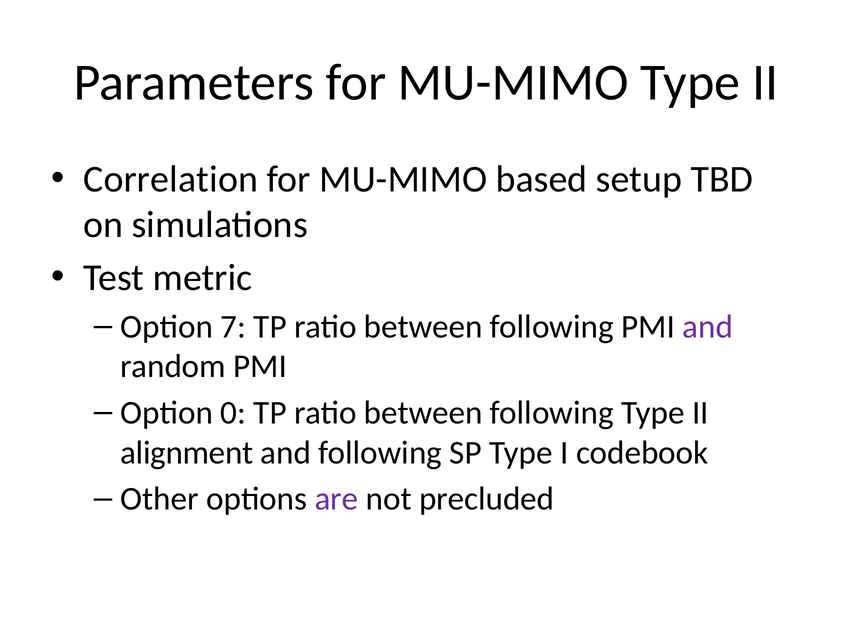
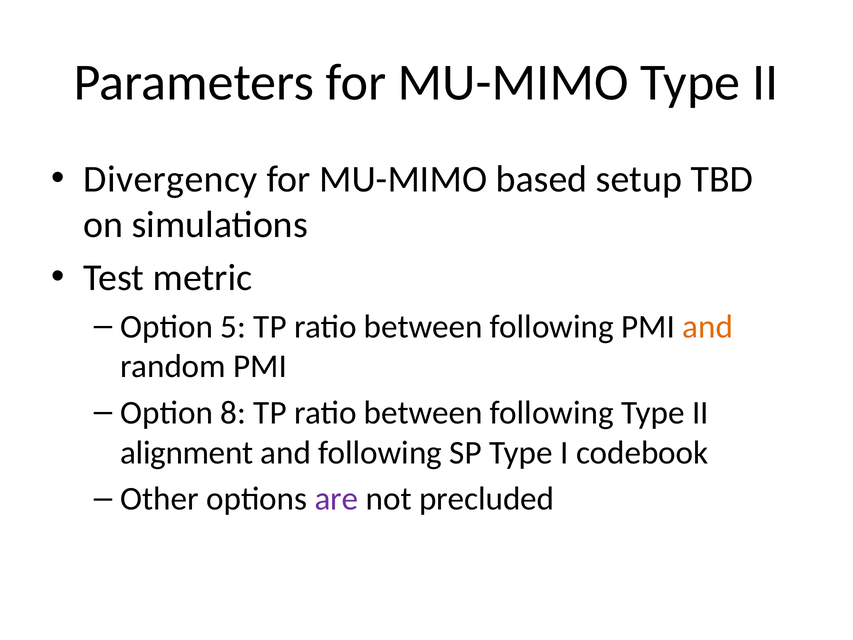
Correlation: Correlation -> Divergency (171, 179)
7: 7 -> 5 (233, 327)
and colour: purple -> orange (708, 327)
0: 0 -> 8 (233, 413)
